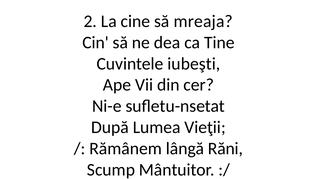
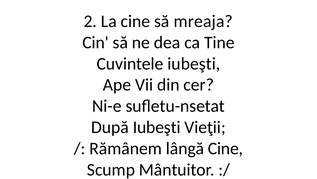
După Lumea: Lumea -> Iubeşti (157, 127)
lângă Răni: Răni -> Cine (225, 148)
